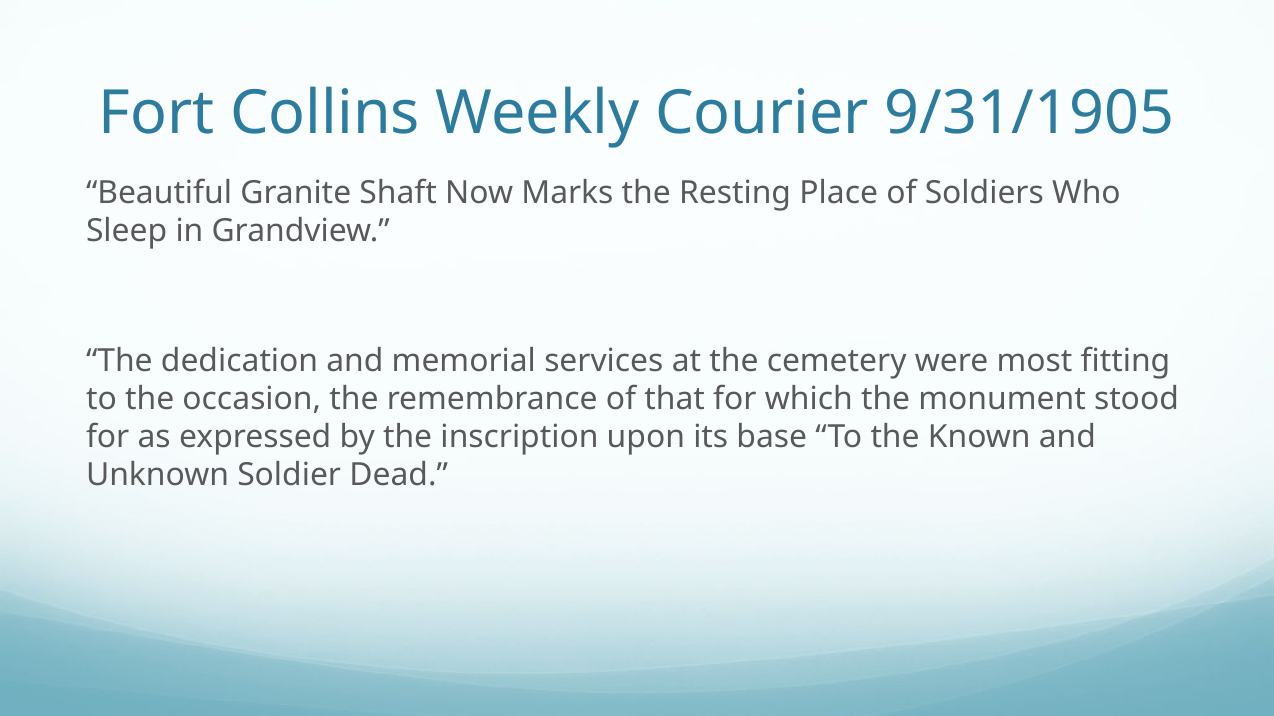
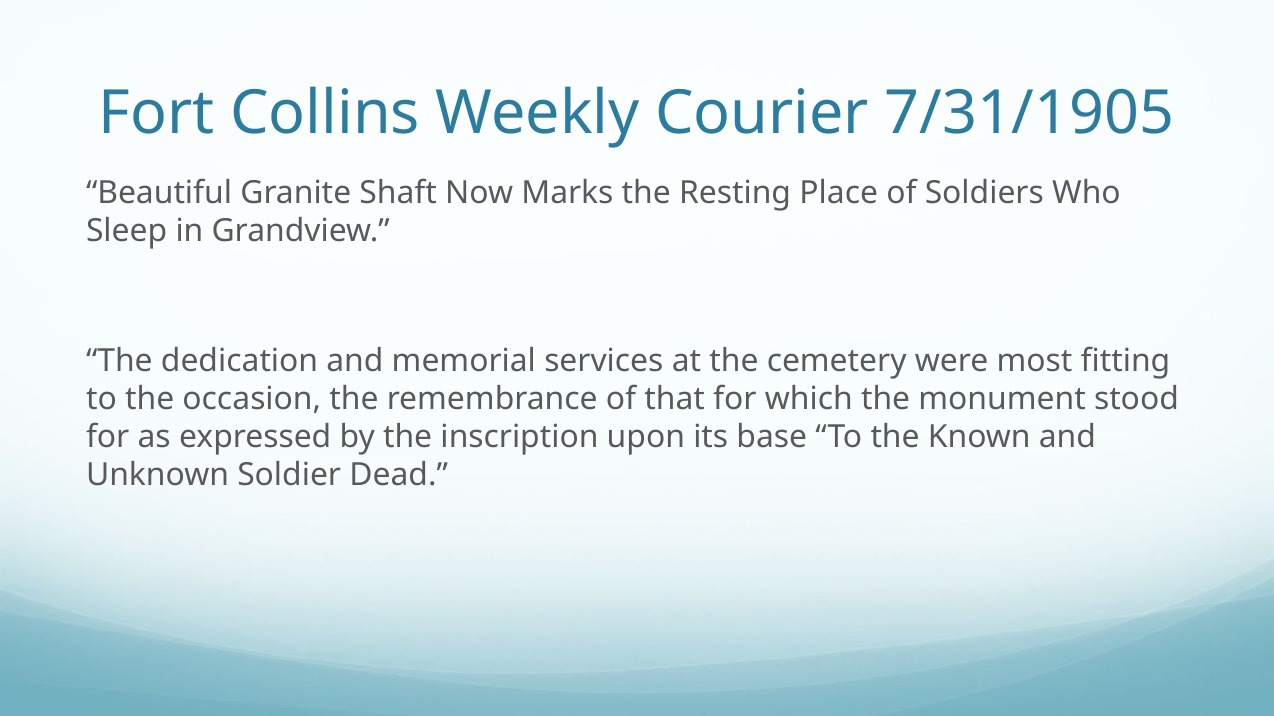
9/31/1905: 9/31/1905 -> 7/31/1905 (1029, 114)
